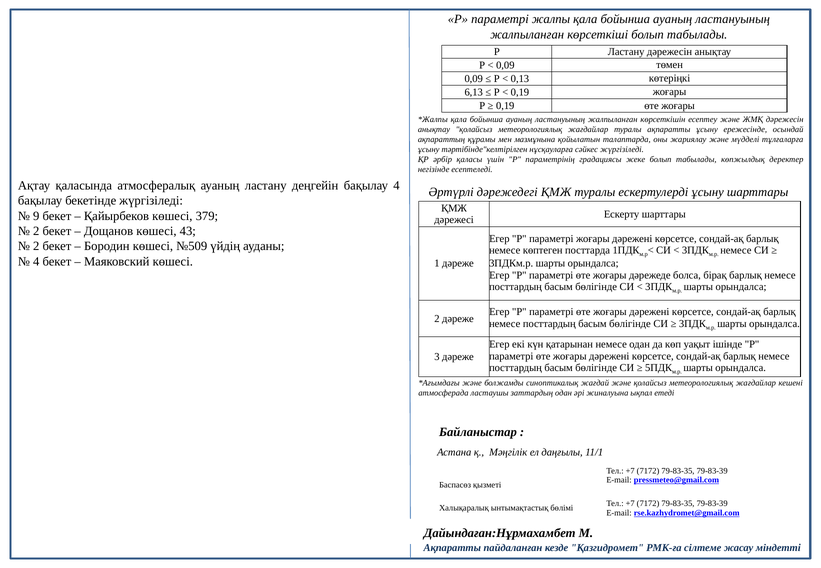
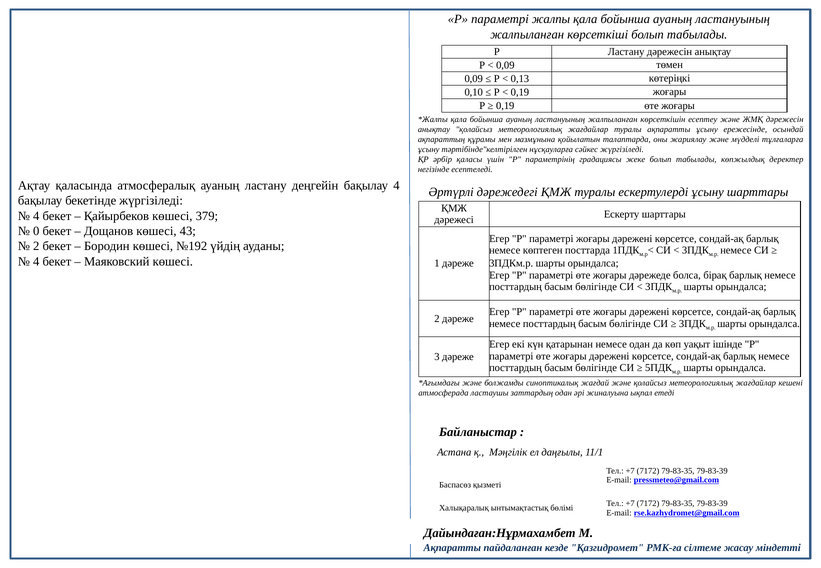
6,13: 6,13 -> 0,10 (474, 92)
9: 9 -> 4 (36, 216)
2: 2 -> 0 (36, 231)
№509: №509 -> №192 (192, 246)
